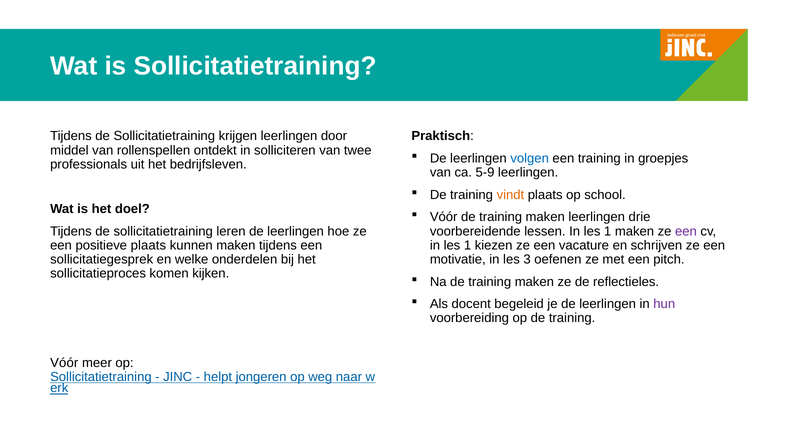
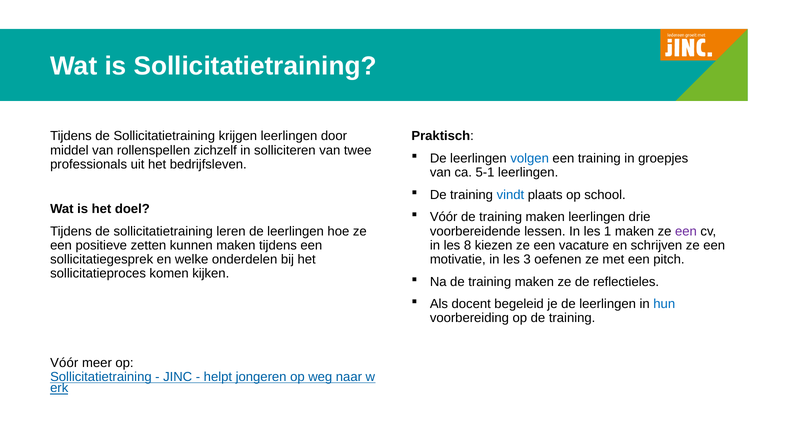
ontdekt: ontdekt -> zichzelf (215, 150)
5-9: 5-9 -> 5-1 (485, 173)
vindt colour: orange -> blue (510, 195)
positieve plaats: plaats -> zetten (148, 245)
1: 1 -> 8 (468, 245)
hun colour: purple -> blue (664, 304)
